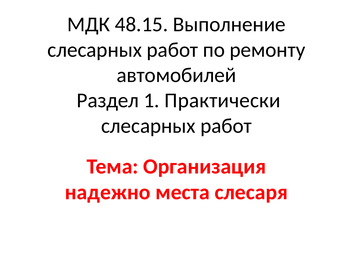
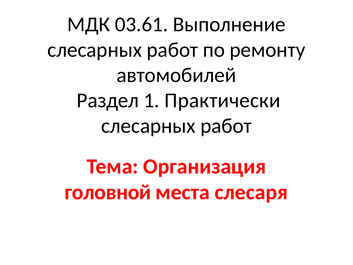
48.15: 48.15 -> 03.61 (142, 25)
надежно: надежно -> головной (108, 192)
